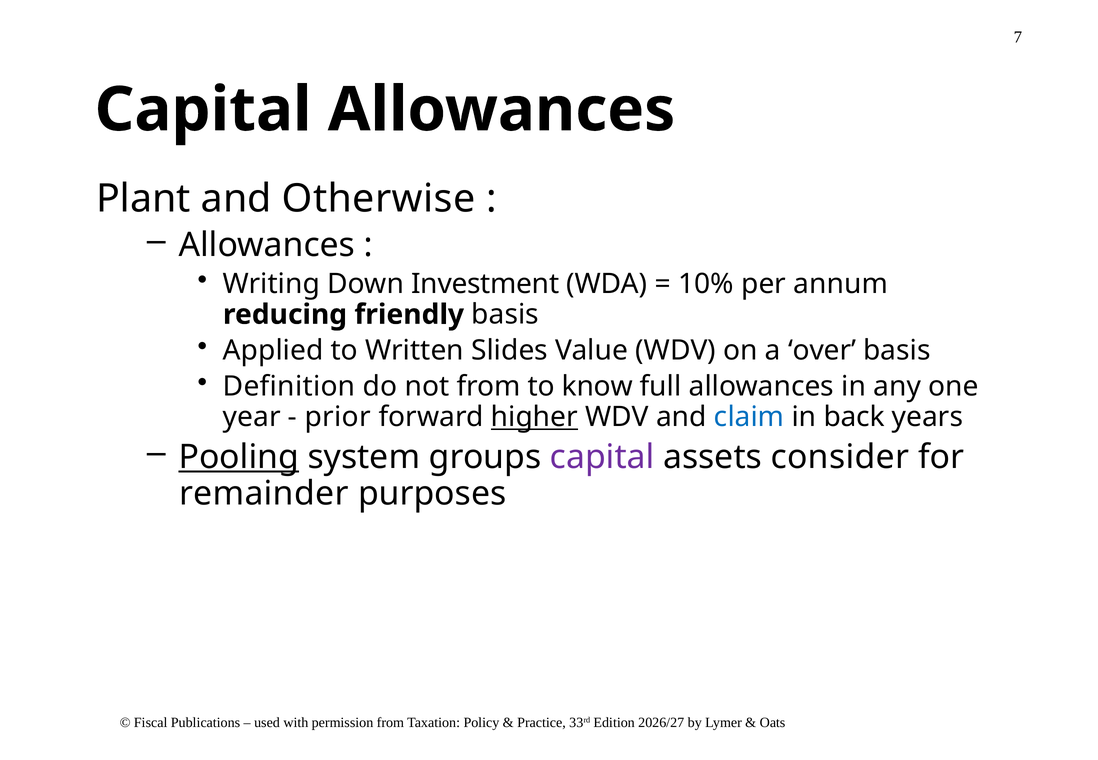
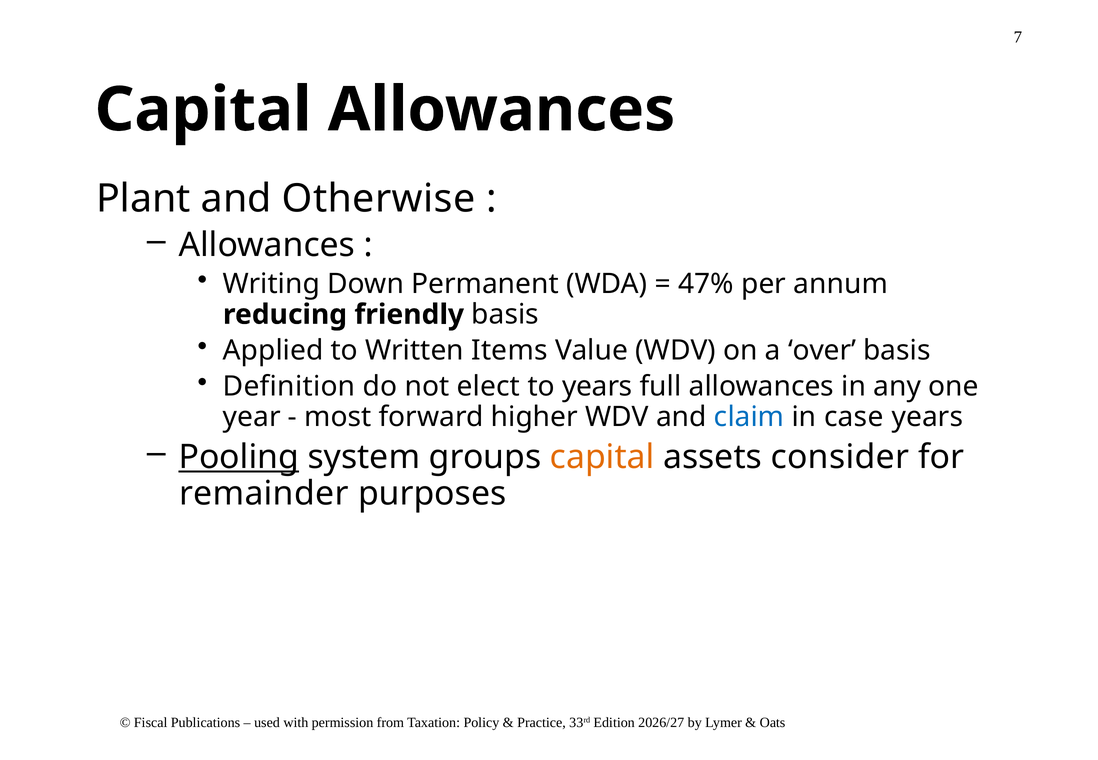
Investment: Investment -> Permanent (485, 284)
10%: 10% -> 47% (706, 284)
Slides: Slides -> Items (509, 351)
not from: from -> elect (488, 387)
to know: know -> years (597, 387)
prior: prior -> most (338, 417)
higher underline: present -> none (534, 417)
back: back -> case (854, 417)
capital colour: purple -> orange (602, 457)
